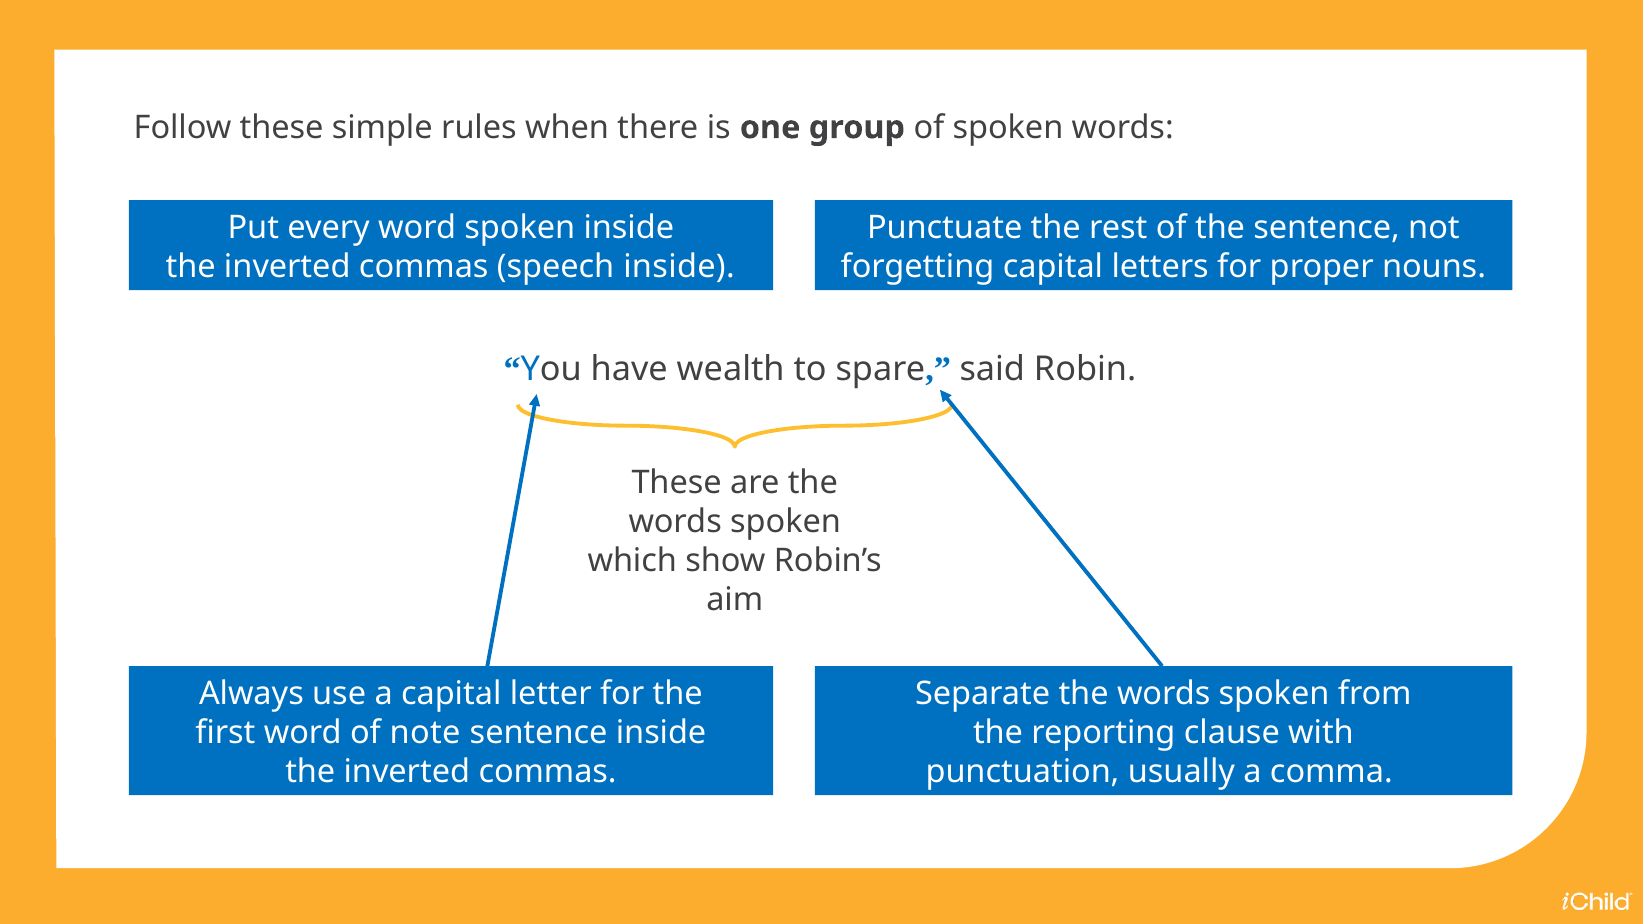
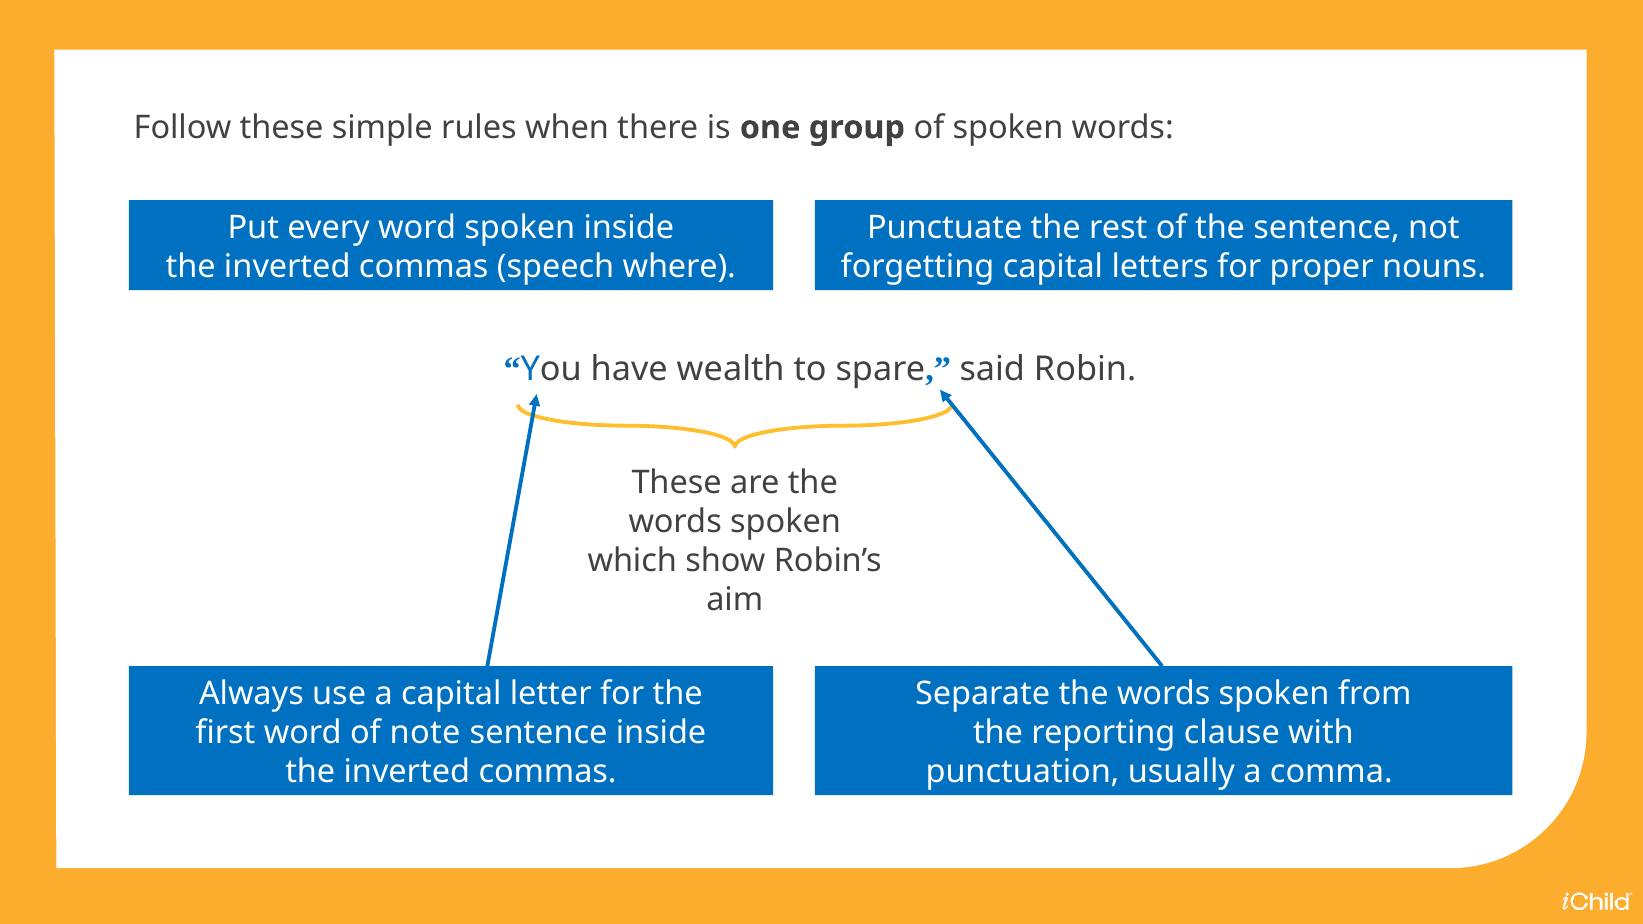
speech inside: inside -> where (679, 267)
